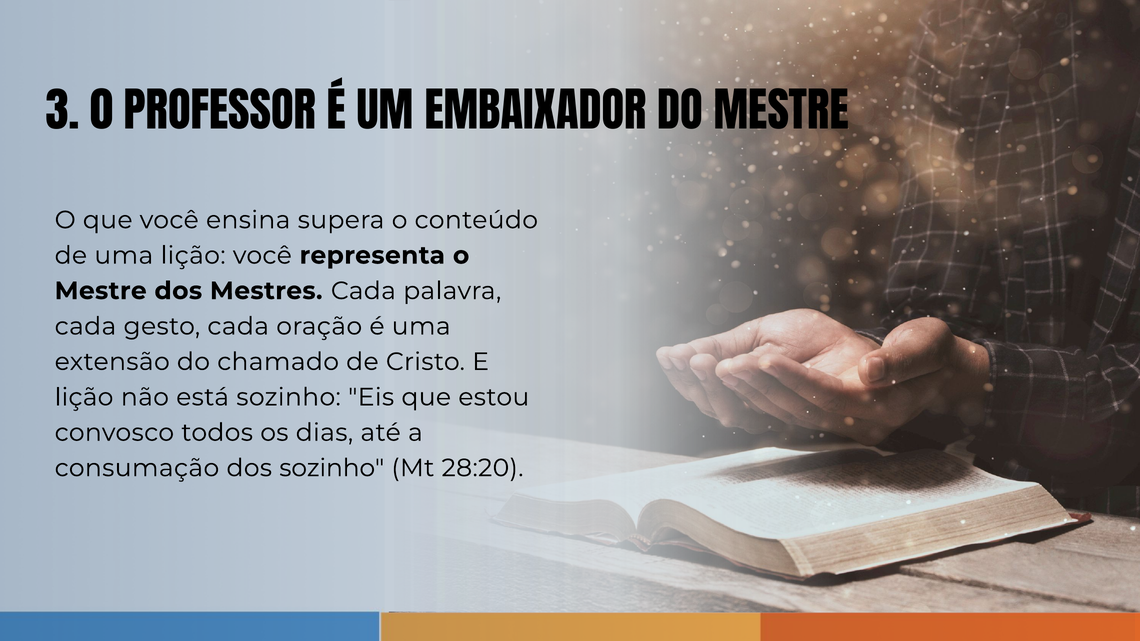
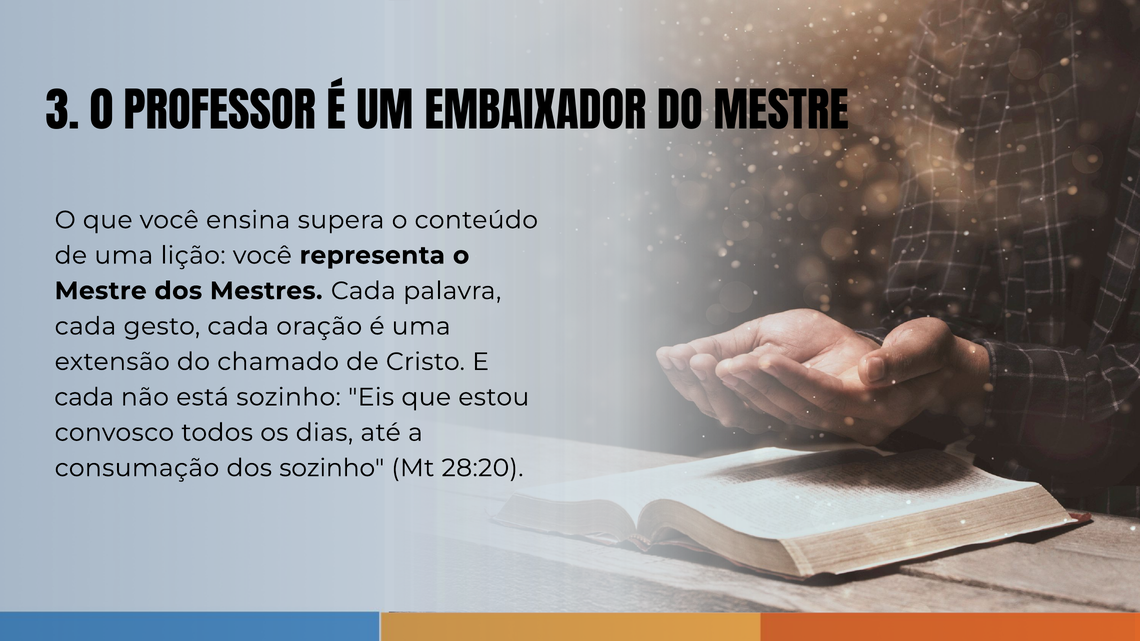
lição: lição -> cada (84, 397)
